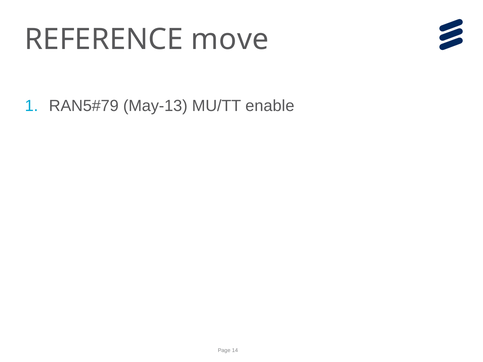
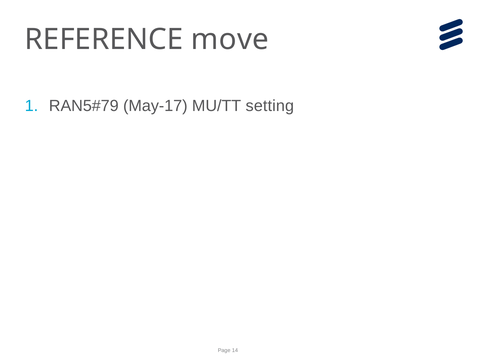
May-13: May-13 -> May-17 (155, 106)
enable: enable -> setting (270, 106)
